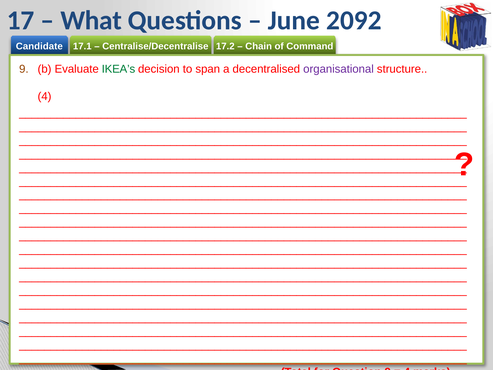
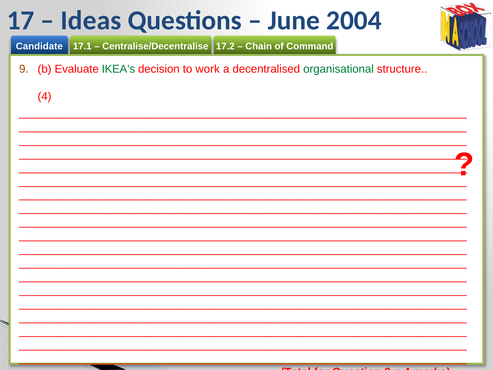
What: What -> Ideas (91, 21)
2092: 2092 -> 2004 (354, 21)
span: span -> work (208, 69)
organisational colour: purple -> green (339, 69)
